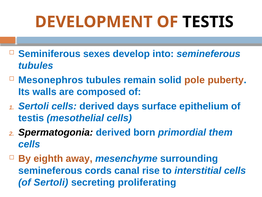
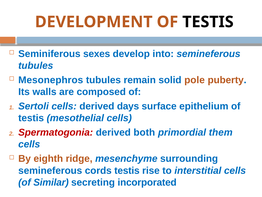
Spermatogonia colour: black -> red (56, 132)
born: born -> both (144, 132)
away: away -> ridge (79, 158)
cords canal: canal -> testis (127, 170)
of Sertoli: Sertoli -> Similar (51, 182)
proliferating: proliferating -> incorporated (147, 182)
